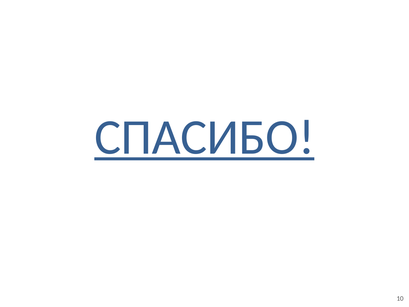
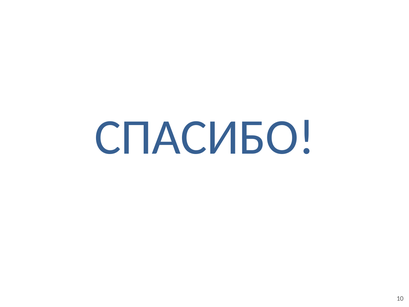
СПАСИБО underline: present -> none (205, 137)
